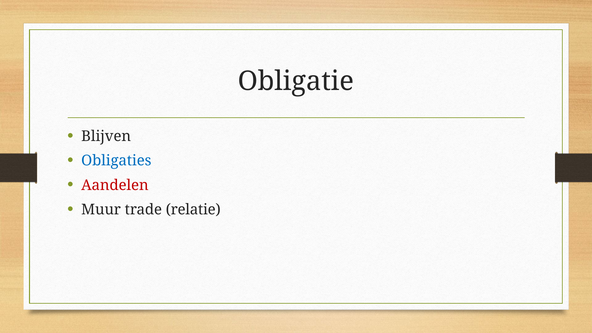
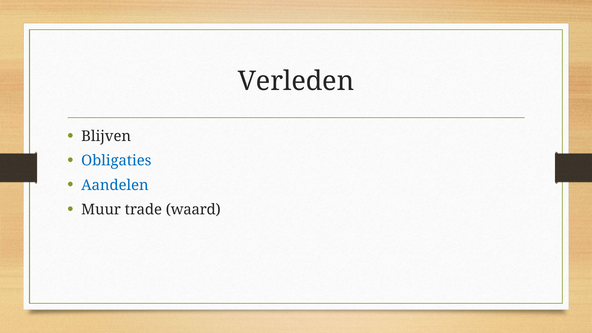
Obligatie: Obligatie -> Verleden (296, 81)
Aandelen colour: red -> blue (115, 185)
relatie: relatie -> waard (193, 210)
